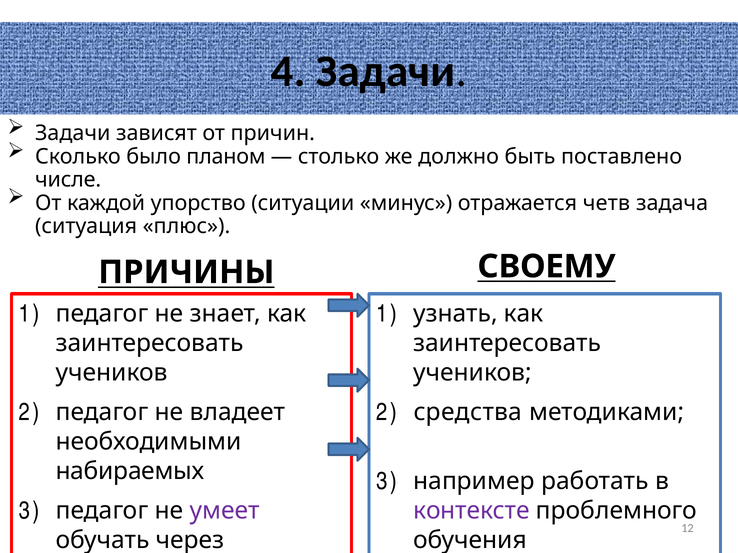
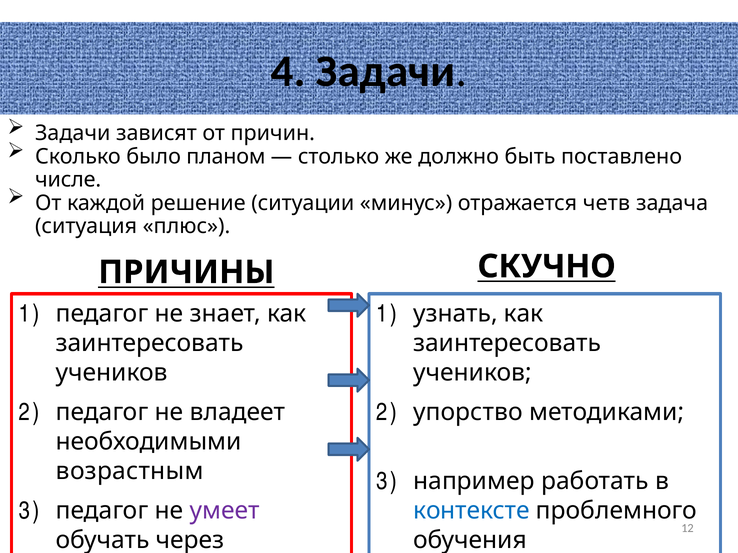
упорство: упорство -> решение (198, 203)
СВОЕМУ: СВОЕМУ -> СКУЧНО (547, 267)
средства: средства -> упорство (468, 413)
набираемых: набираемых -> возрастным (130, 472)
контексте colour: purple -> blue (471, 511)
